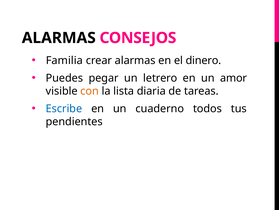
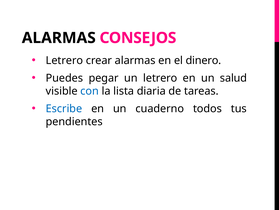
Familia: Familia -> Letrero (64, 60)
amor: amor -> salud (234, 78)
con colour: orange -> blue (90, 91)
